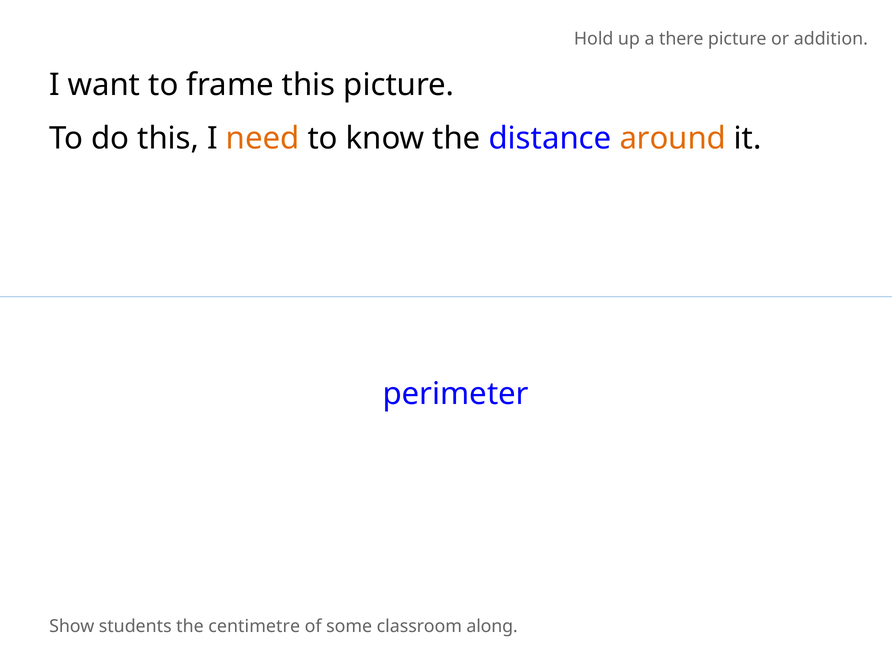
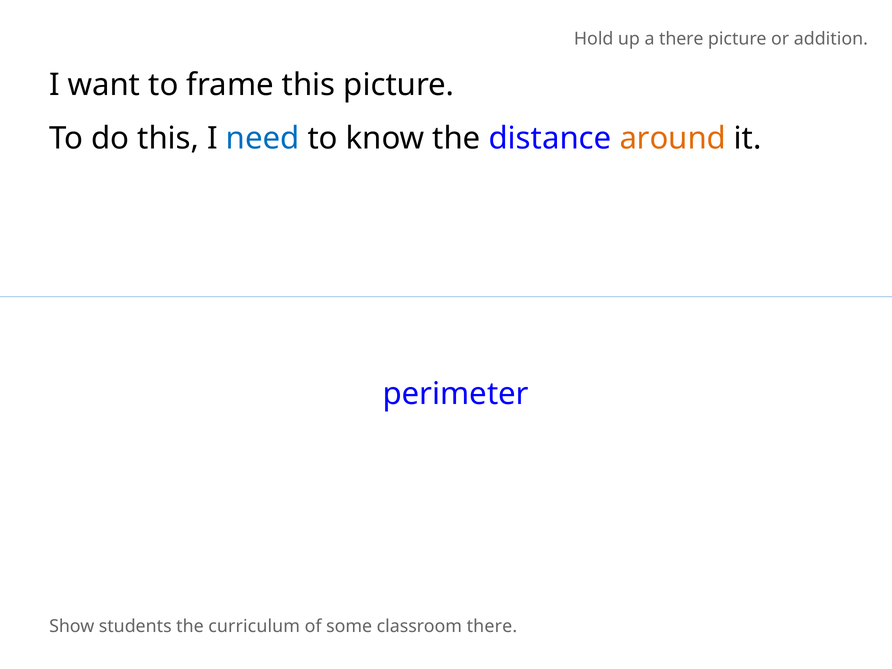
need colour: orange -> blue (263, 139)
centimetre: centimetre -> curriculum (254, 627)
classroom along: along -> there (492, 627)
